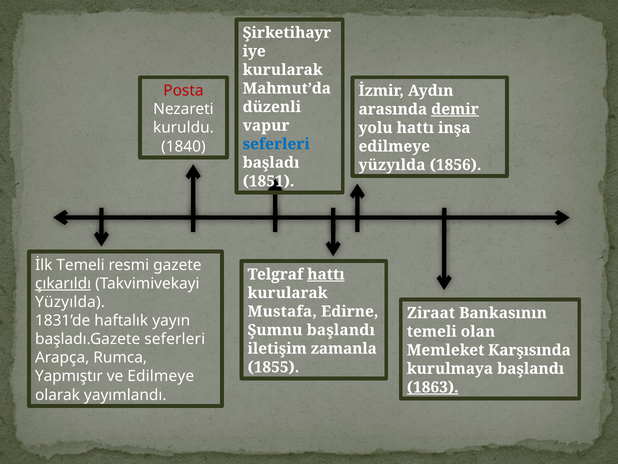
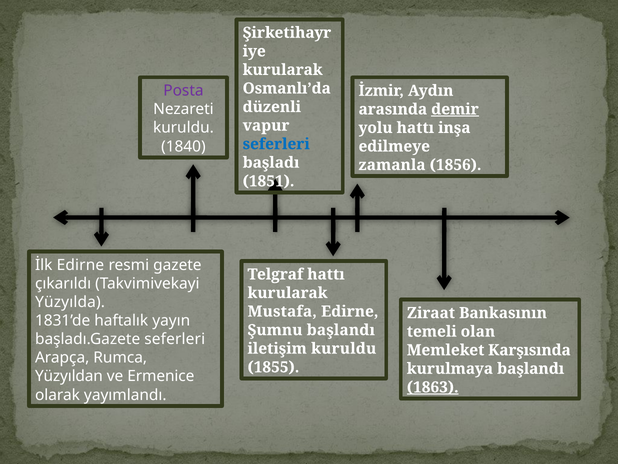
Mahmut’da: Mahmut’da -> Osmanlı’da (287, 88)
Posta colour: red -> purple (183, 91)
yüzyılda: yüzyılda -> zamanla (392, 165)
İlk Temeli: Temeli -> Edirne (80, 265)
hattı underline: present -> none (326, 274)
çıkarıldı underline: present -> none (63, 283)
iletişim zamanla: zamanla -> kuruldu (344, 348)
Yapmıştır: Yapmıştır -> Yüzyıldan (69, 376)
ve Edilmeye: Edilmeye -> Ermenice (161, 376)
